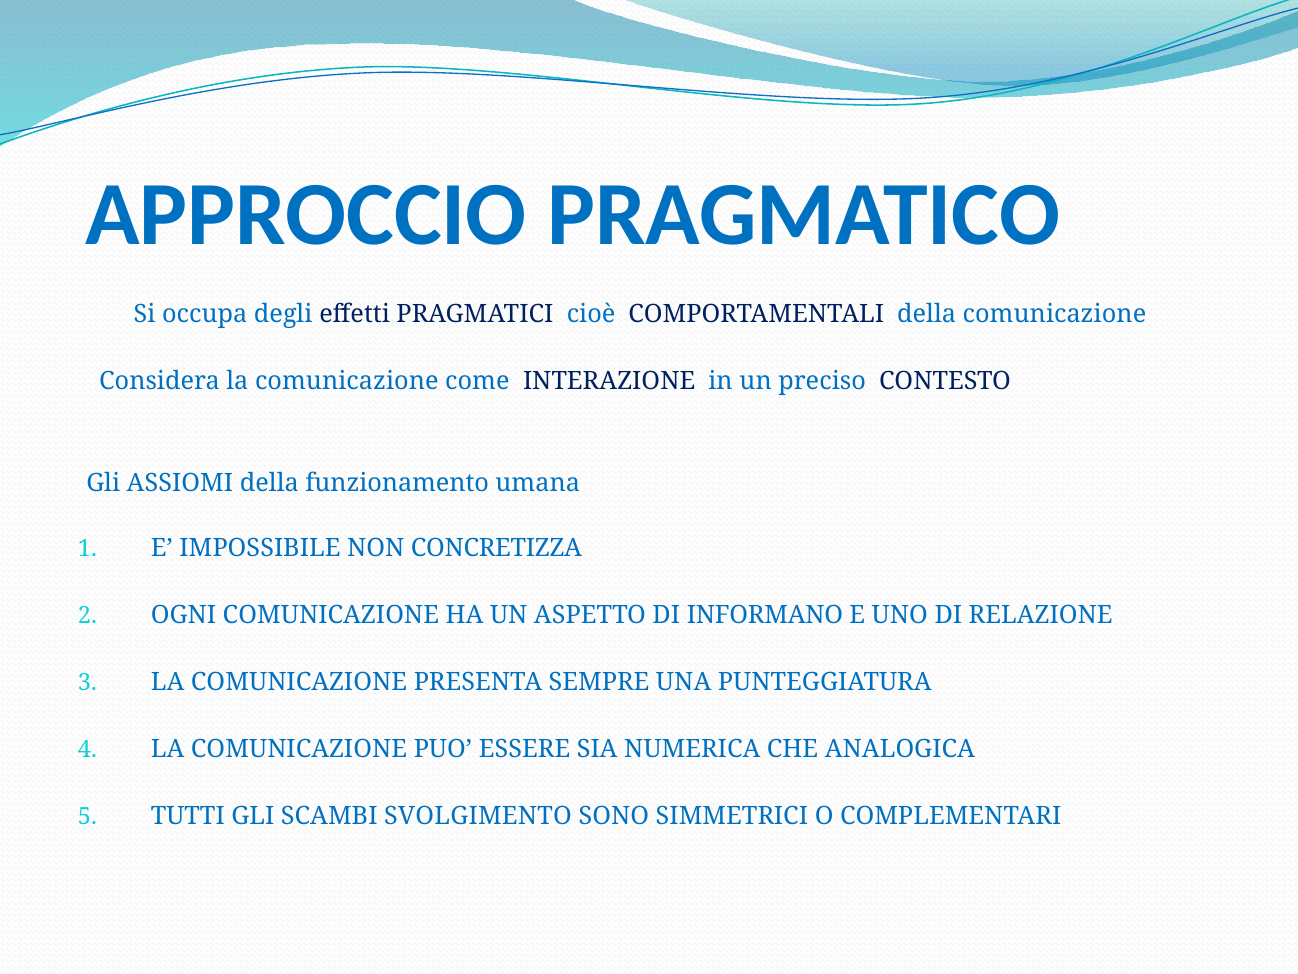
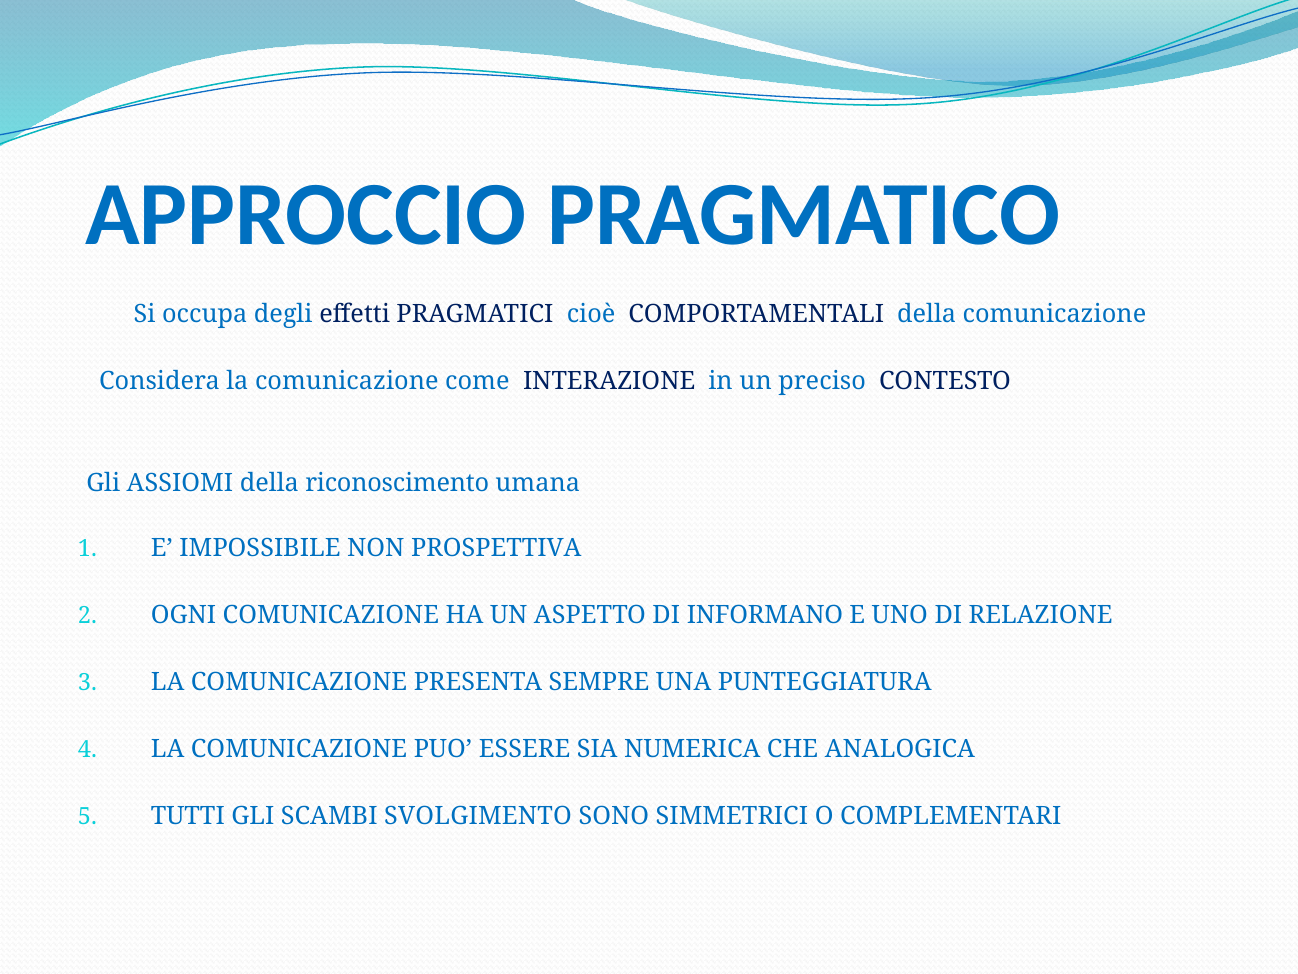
funzionamento: funzionamento -> riconoscimento (397, 483)
CONCRETIZZA: CONCRETIZZA -> PROSPETTIVA (496, 547)
